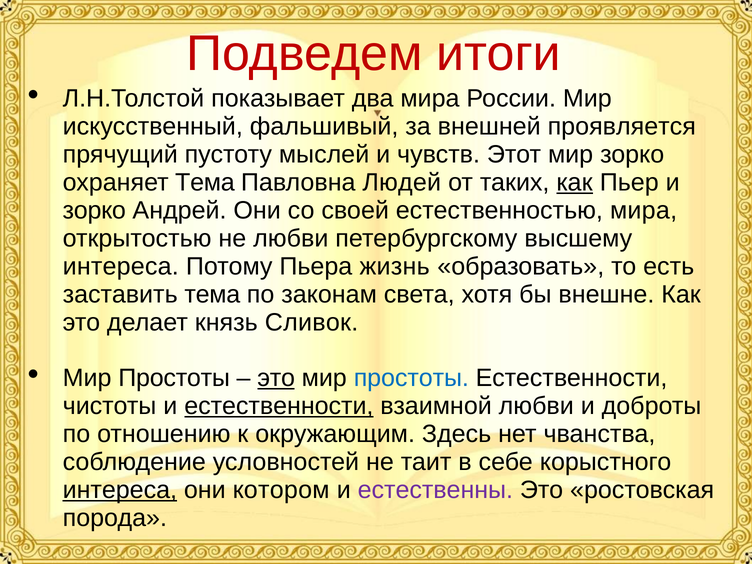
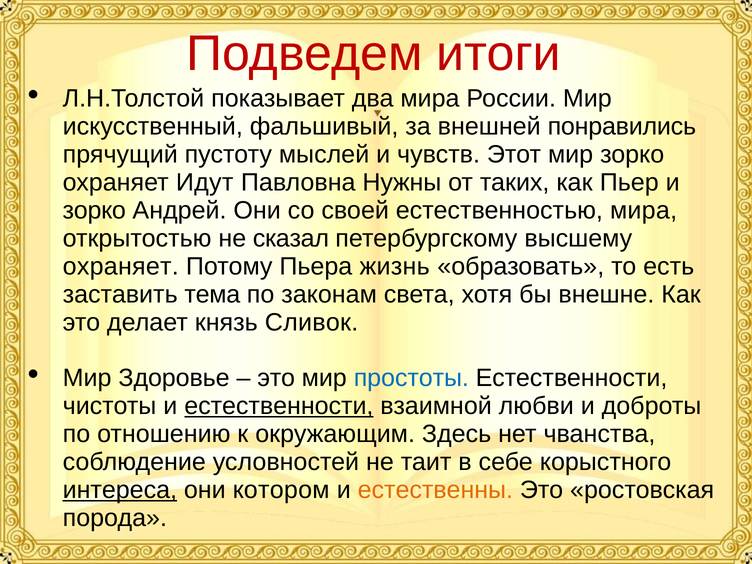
проявляется: проявляется -> понравились (622, 126)
охраняет Тема: Тема -> Идут (205, 182)
Людей: Людей -> Нужны (402, 182)
как underline: present -> none (575, 182)
не любви: любви -> сказал (291, 238)
интереса: интереса -> охраняет (121, 266)
Простоты: Простоты -> Здоровье (174, 378)
это underline: present -> none (276, 378)
естественны colour: purple -> orange (435, 490)
